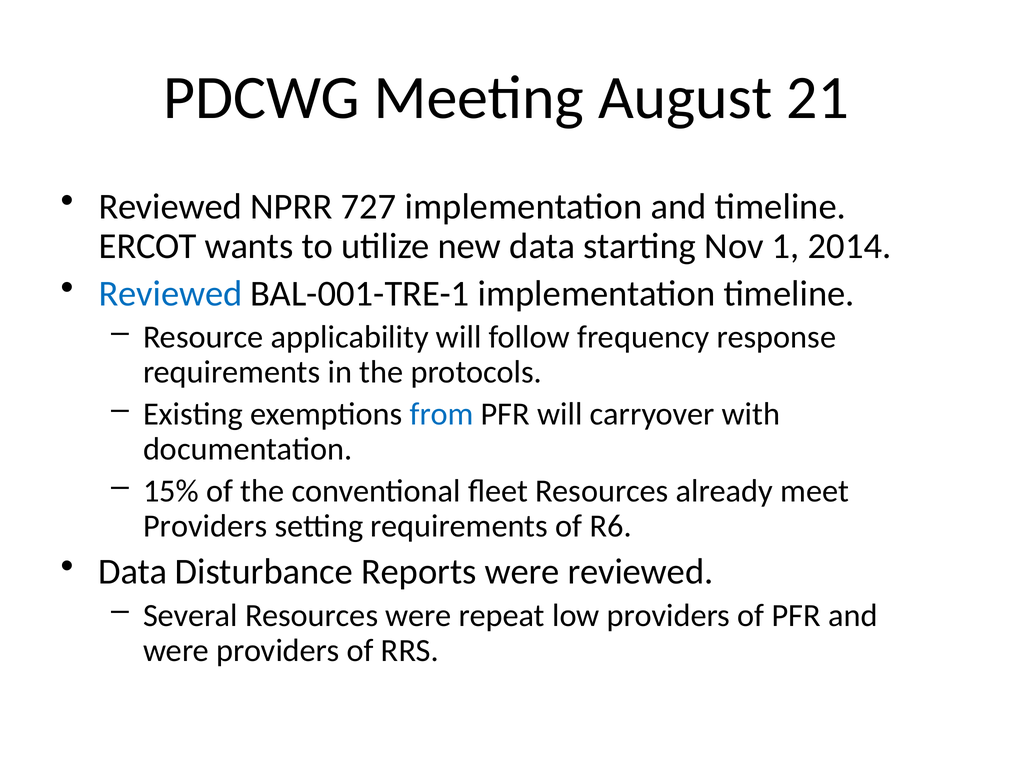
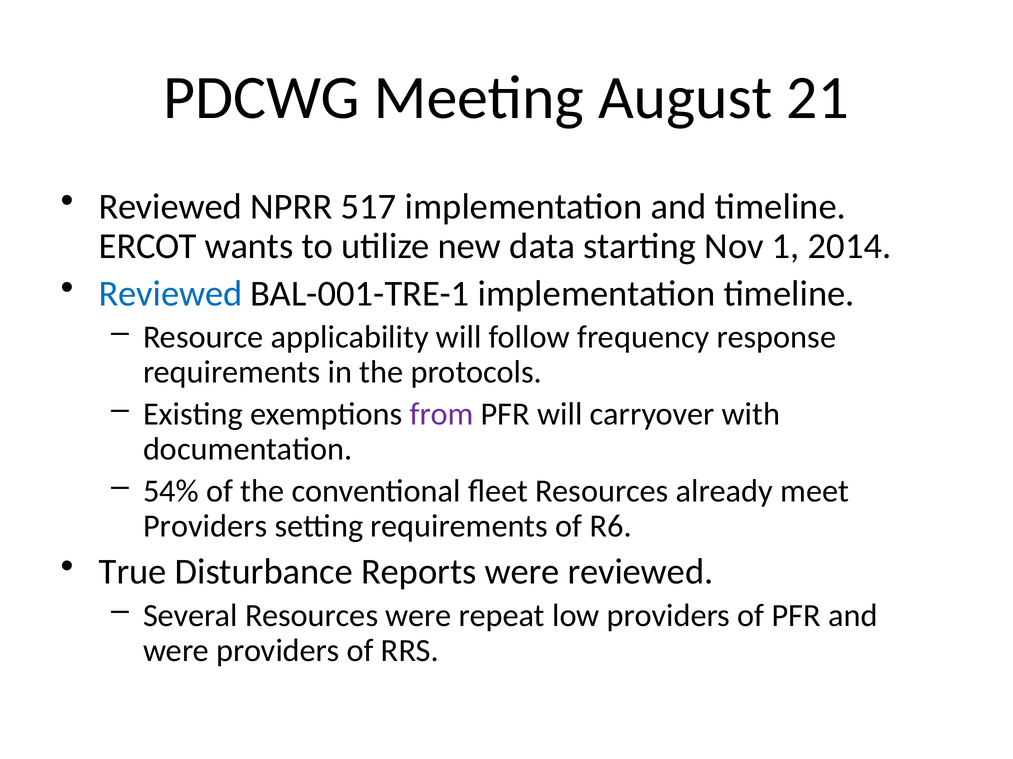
727: 727 -> 517 (369, 207)
from colour: blue -> purple (442, 415)
15%: 15% -> 54% (171, 492)
Data: Data -> True (133, 572)
